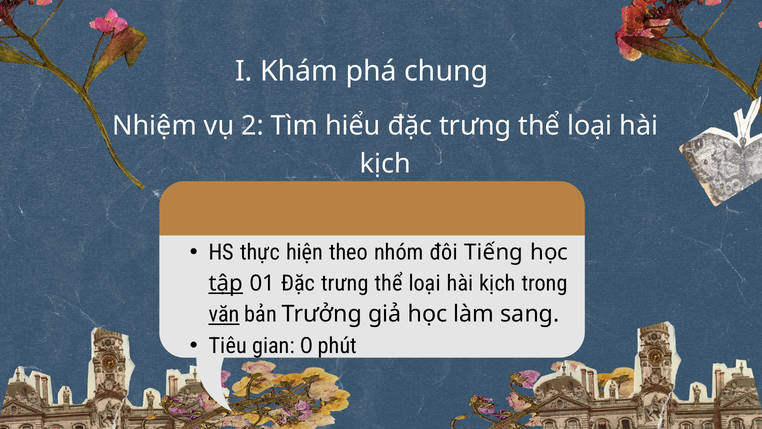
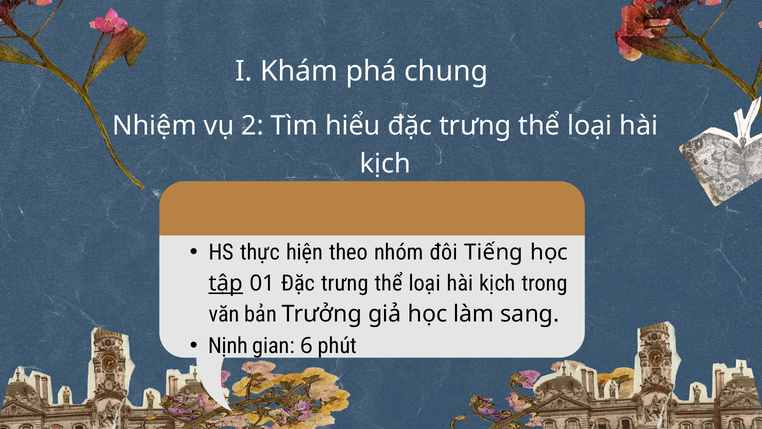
văn underline: present -> none (224, 314)
Tiêu: Tiêu -> Nịnh (228, 346)
0: 0 -> 6 (306, 346)
